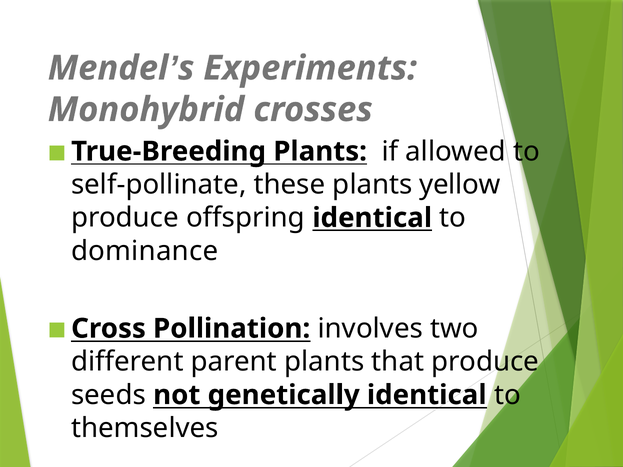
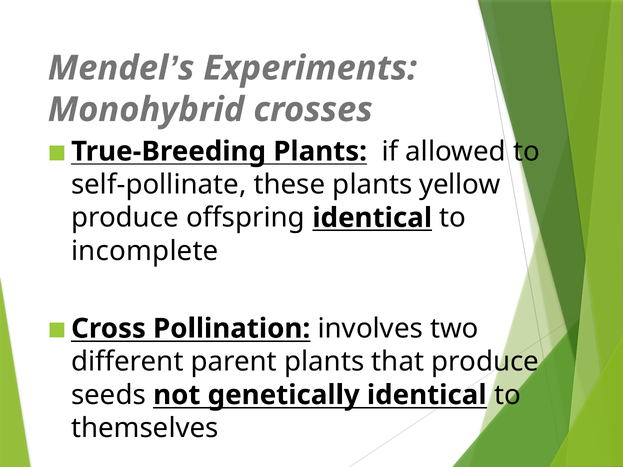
dominance: dominance -> incomplete (145, 251)
